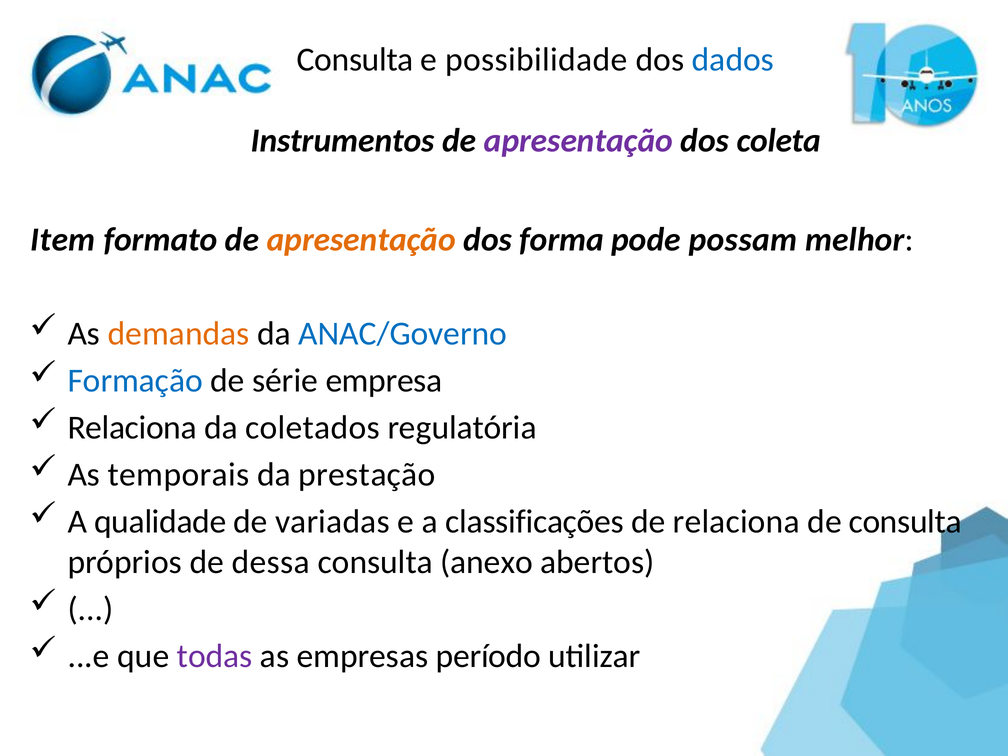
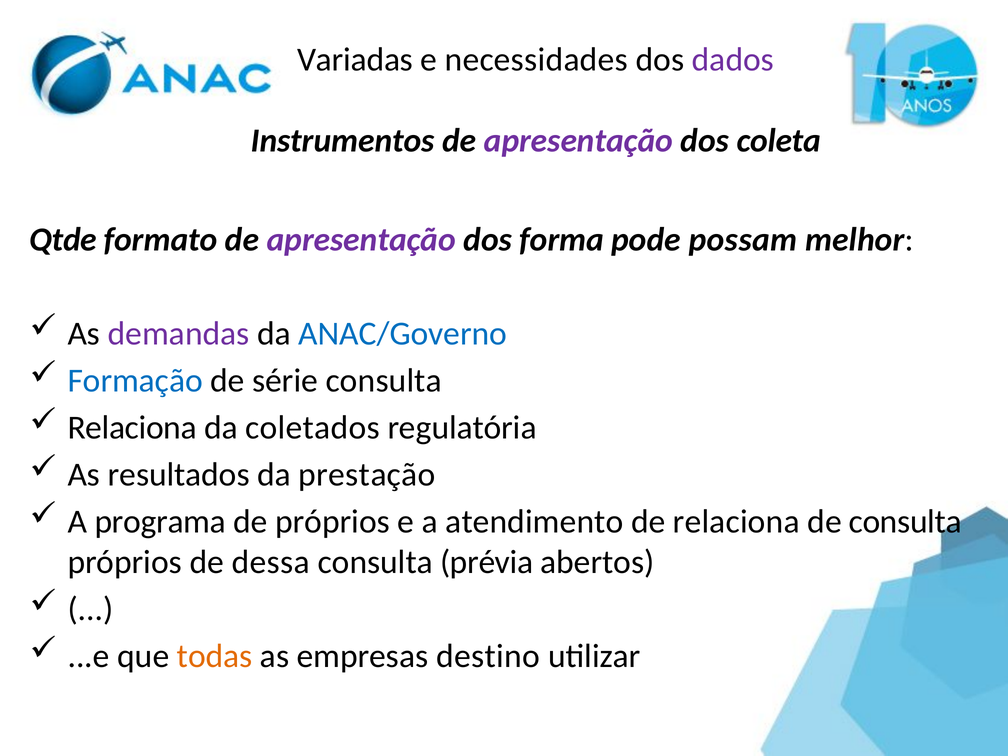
Consulta: Consulta -> Variadas (355, 60)
possibilidade: possibilidade -> necessidades (536, 60)
dados colour: blue -> purple (733, 60)
Item: Item -> Qtde (63, 239)
apresentação colour: orange -> purple (361, 239)
demandas colour: orange -> purple (179, 334)
série empresa: empresa -> consulta (384, 381)
temporais: temporais -> resultados (179, 475)
qualidade: qualidade -> programa (160, 522)
de variadas: variadas -> próprios (332, 522)
classificações: classificações -> atendimento (534, 522)
anexo: anexo -> prévia (487, 562)
todas colour: purple -> orange (215, 656)
período: período -> destino (488, 656)
